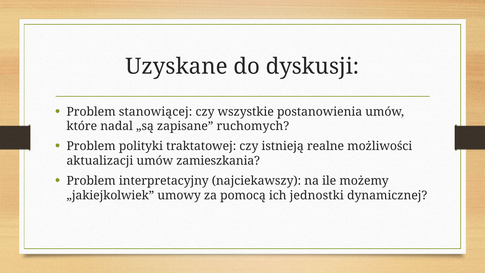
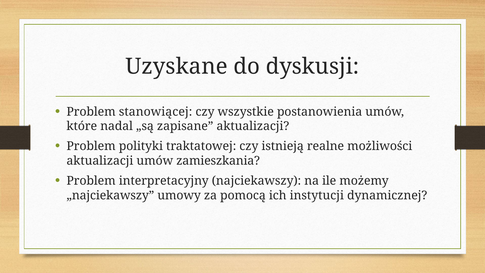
zapisane ruchomych: ruchomych -> aktualizacji (253, 126)
„jakiejkolwiek: „jakiejkolwiek -> „najciekawszy (110, 195)
jednostki: jednostki -> instytucji (317, 195)
